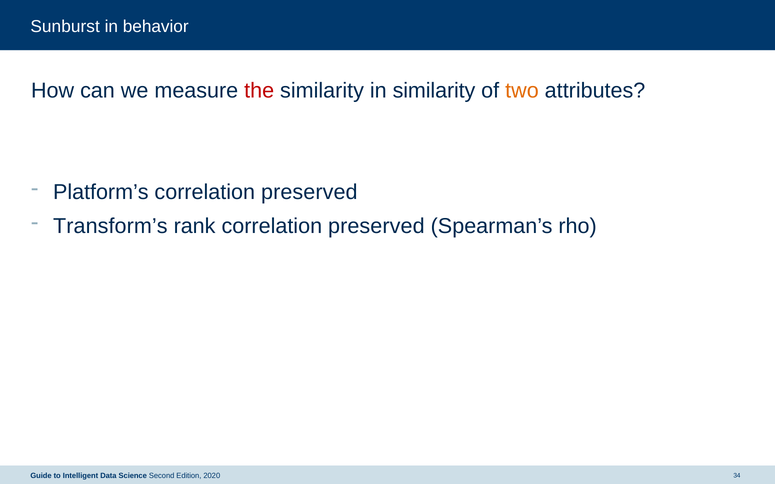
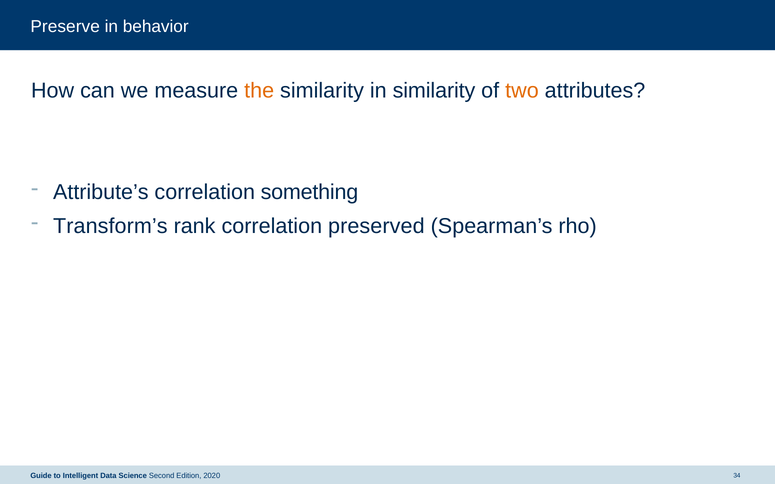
Sunburst: Sunburst -> Preserve (65, 26)
the colour: red -> orange (259, 91)
Platform’s: Platform’s -> Attribute’s (101, 193)
preserved: preserved -> something (309, 193)
